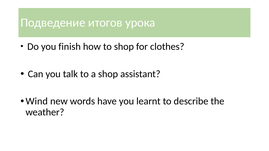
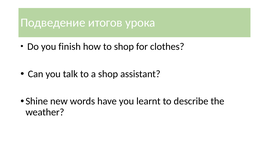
Wind: Wind -> Shine (37, 101)
